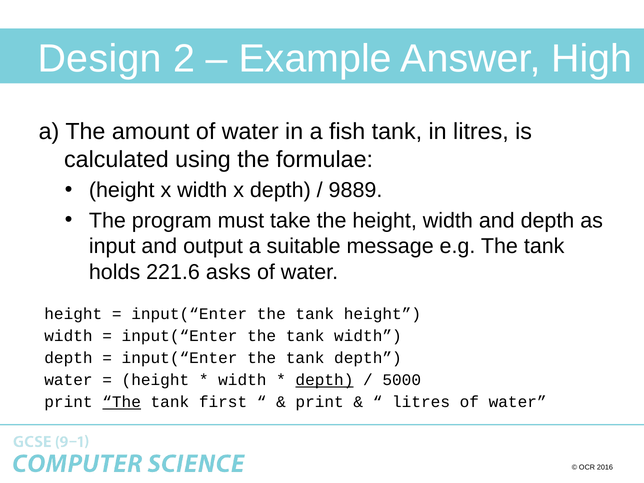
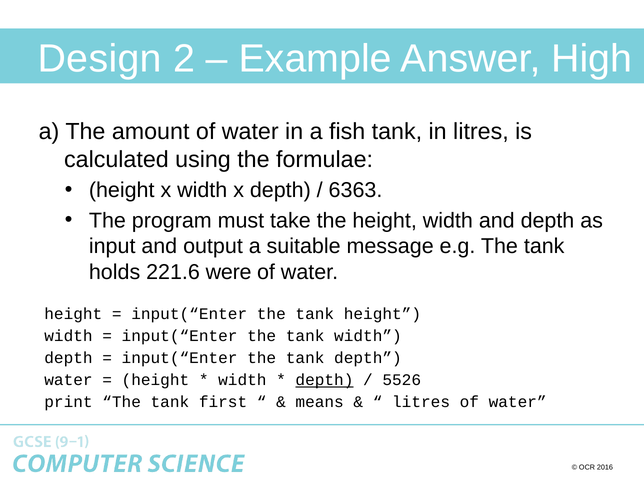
9889: 9889 -> 6363 (355, 190)
asks: asks -> were (229, 272)
5000: 5000 -> 5526 (402, 380)
The underline: present -> none (122, 402)
print: print -> means (320, 402)
